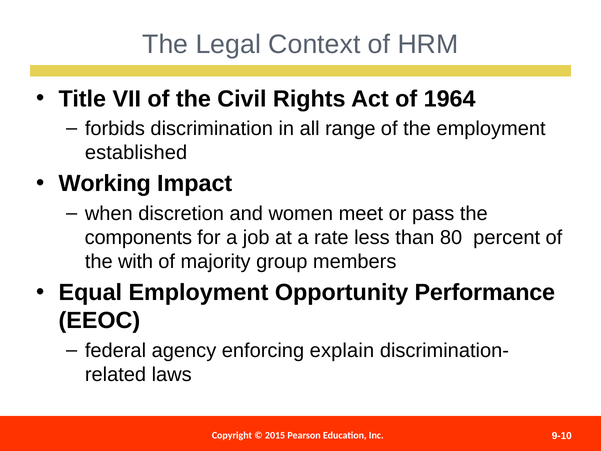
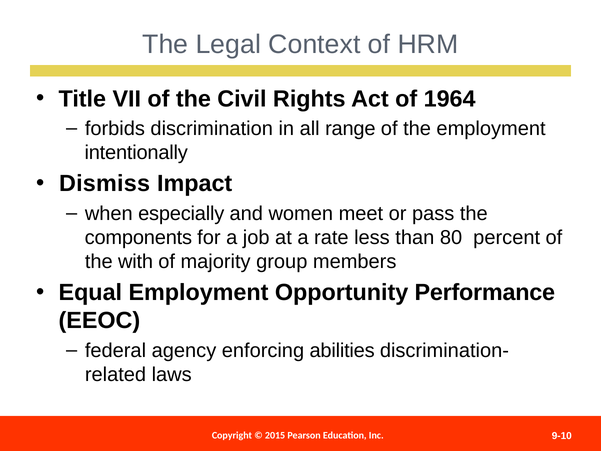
established: established -> intentionally (136, 153)
Working: Working -> Dismiss (105, 184)
discretion: discretion -> especially (181, 213)
explain: explain -> abilities (342, 350)
